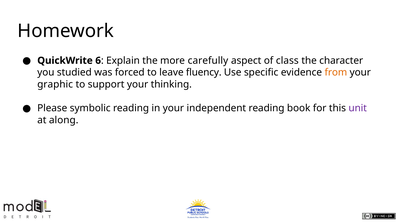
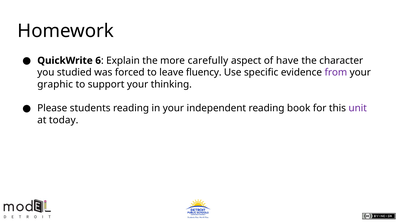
class: class -> have (287, 60)
from colour: orange -> purple (336, 72)
symbolic: symbolic -> students (90, 108)
along: along -> today (64, 120)
